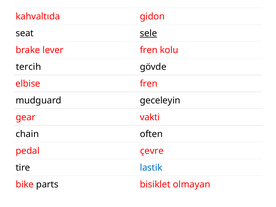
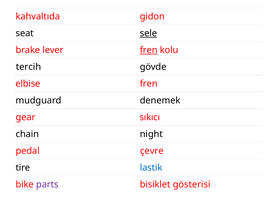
fren underline: none -> present (149, 50)
geceleyin: geceleyin -> denemek (160, 100)
vakti: vakti -> sıkıcı (150, 117)
often: often -> night (151, 134)
parts colour: black -> purple (47, 184)
olmayan: olmayan -> gösterisi (192, 184)
